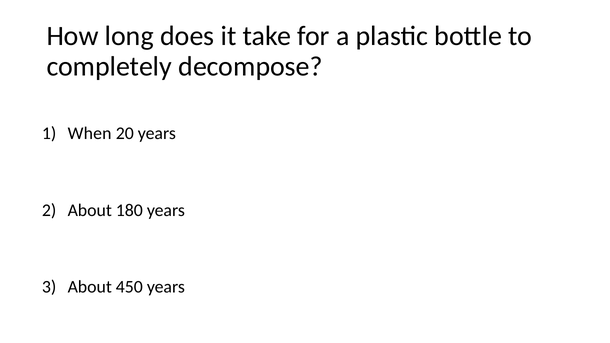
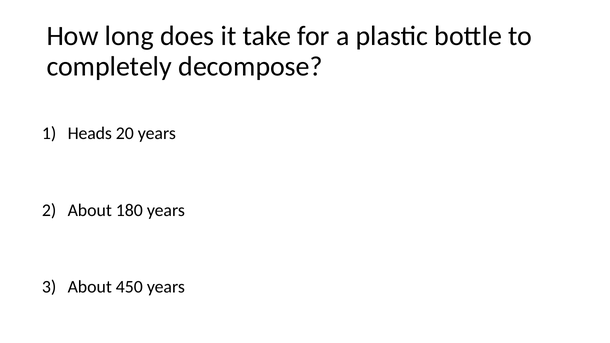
When: When -> Heads (90, 134)
